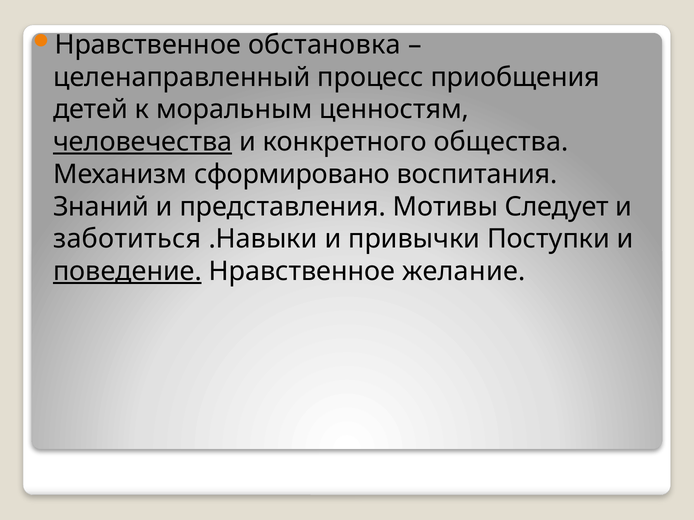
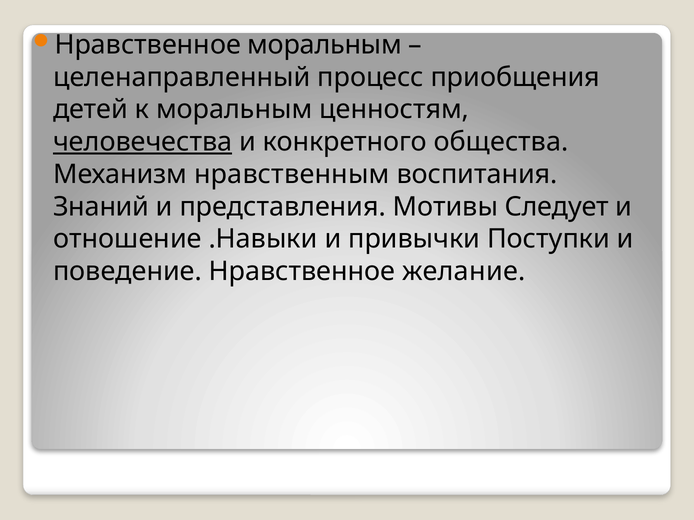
Нравственное обстановка: обстановка -> моральным (325, 45)
сформировано: сформировано -> нравственным (292, 174)
заботиться: заботиться -> отношение (127, 239)
поведение underline: present -> none (127, 272)
